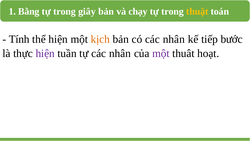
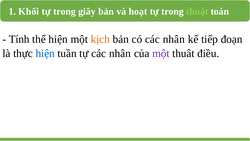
Bằng: Bằng -> Khối (29, 11)
chạy: chạy -> hoạt (138, 11)
thuật colour: yellow -> light green (197, 11)
bước: bước -> đoạn (232, 39)
hiện colour: purple -> blue (45, 53)
hoạt: hoạt -> điều (208, 53)
